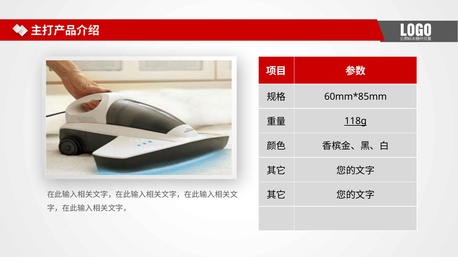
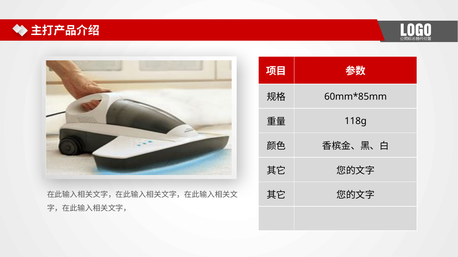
118g underline: present -> none (356, 121)
